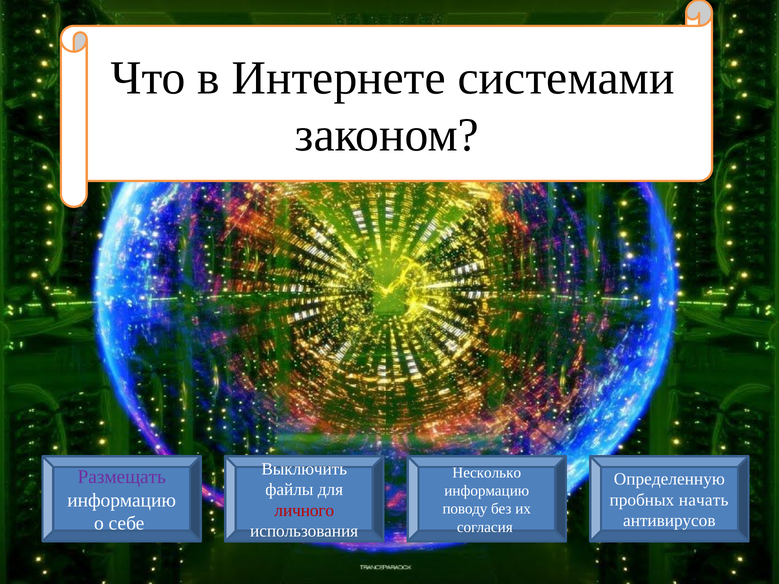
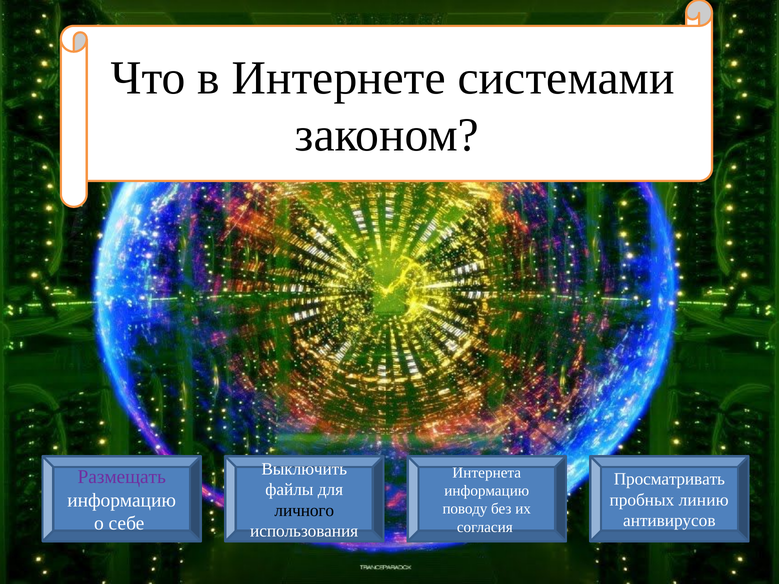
Несколько: Несколько -> Интернета (487, 473)
Определенную: Определенную -> Просматривать (669, 479)
начать: начать -> линию (704, 500)
личного colour: red -> black (304, 511)
